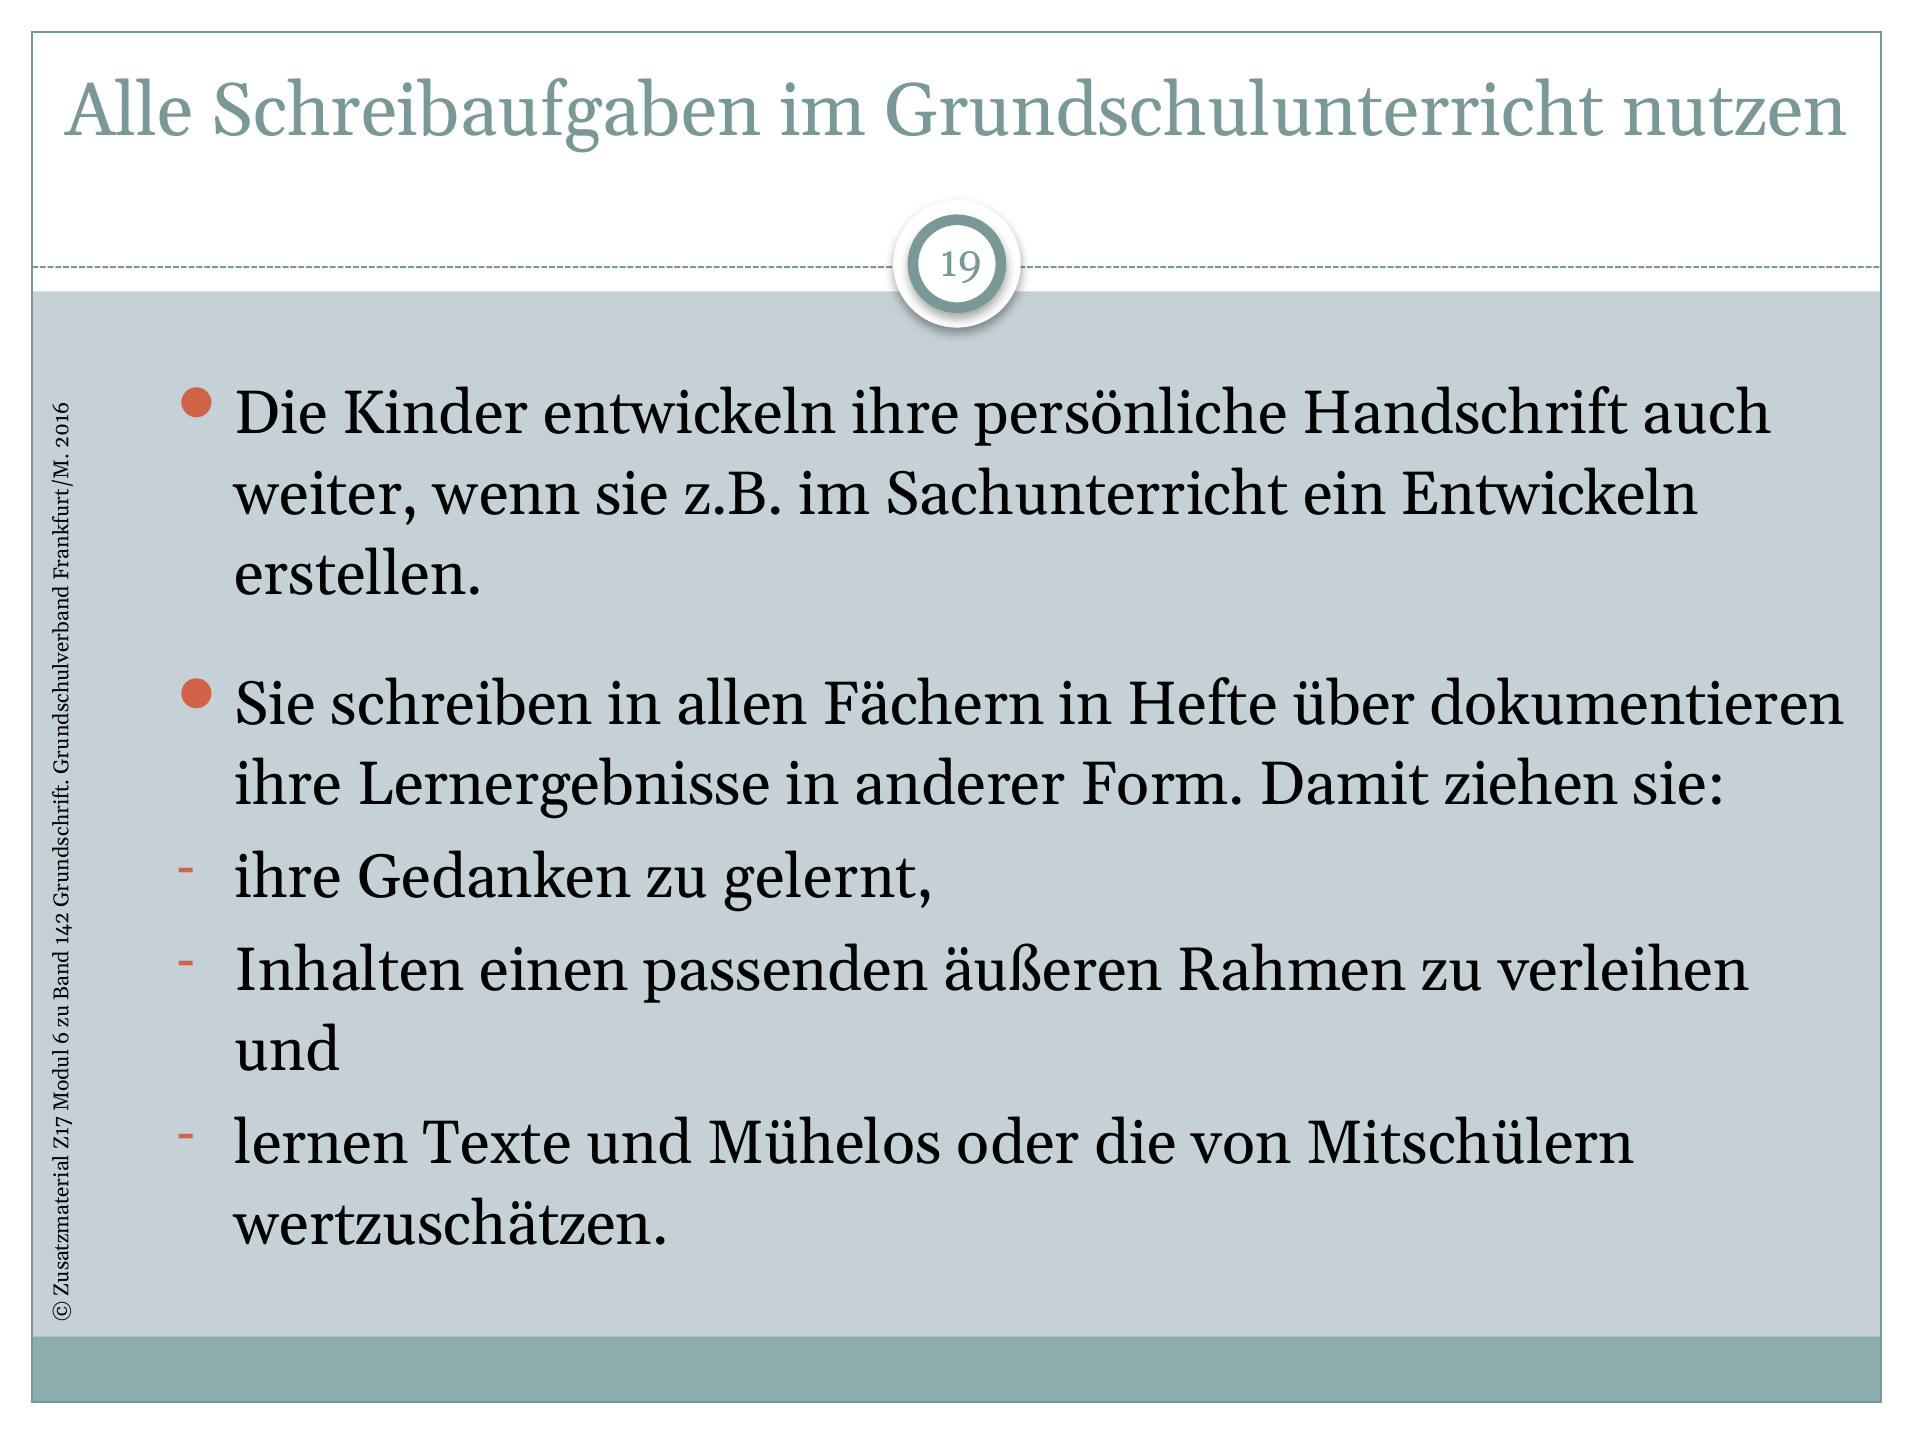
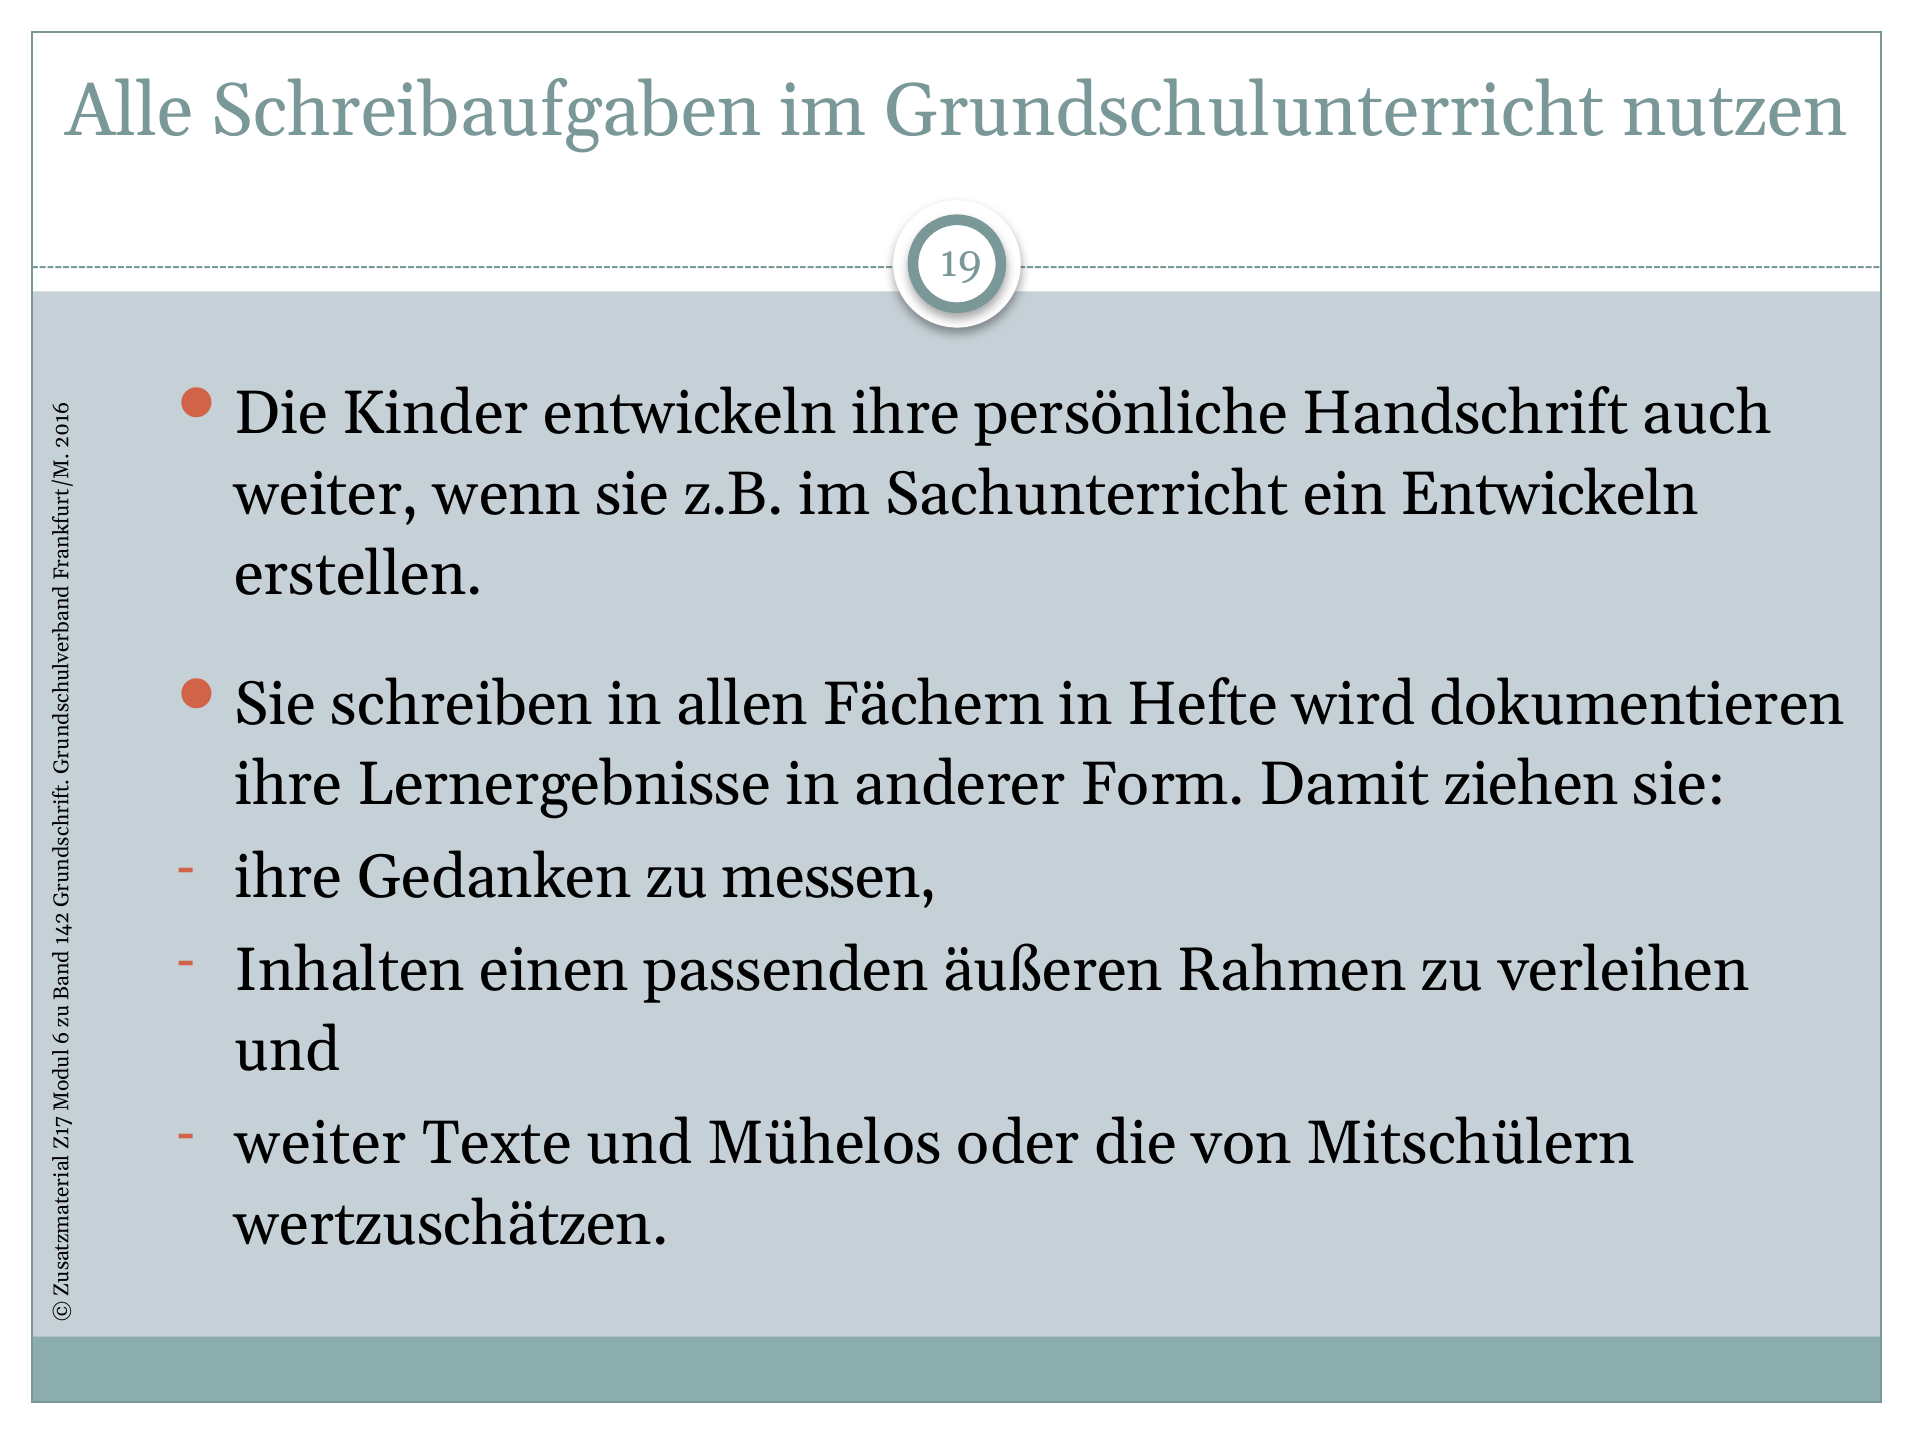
über: über -> wird (1354, 704)
gelernt: gelernt -> messen (829, 878)
lernen: lernen -> weiter (321, 1144)
